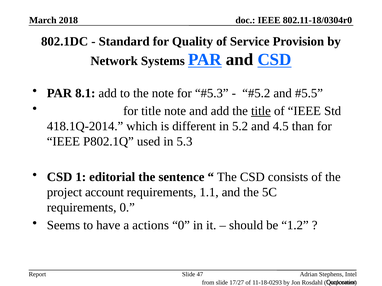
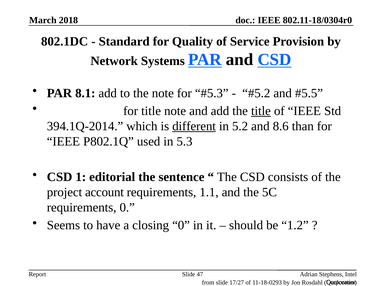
418.1Q-2014: 418.1Q-2014 -> 394.1Q-2014 (85, 126)
different underline: none -> present (194, 126)
4.5: 4.5 -> 8.6 (281, 126)
actions: actions -> closing (151, 226)
